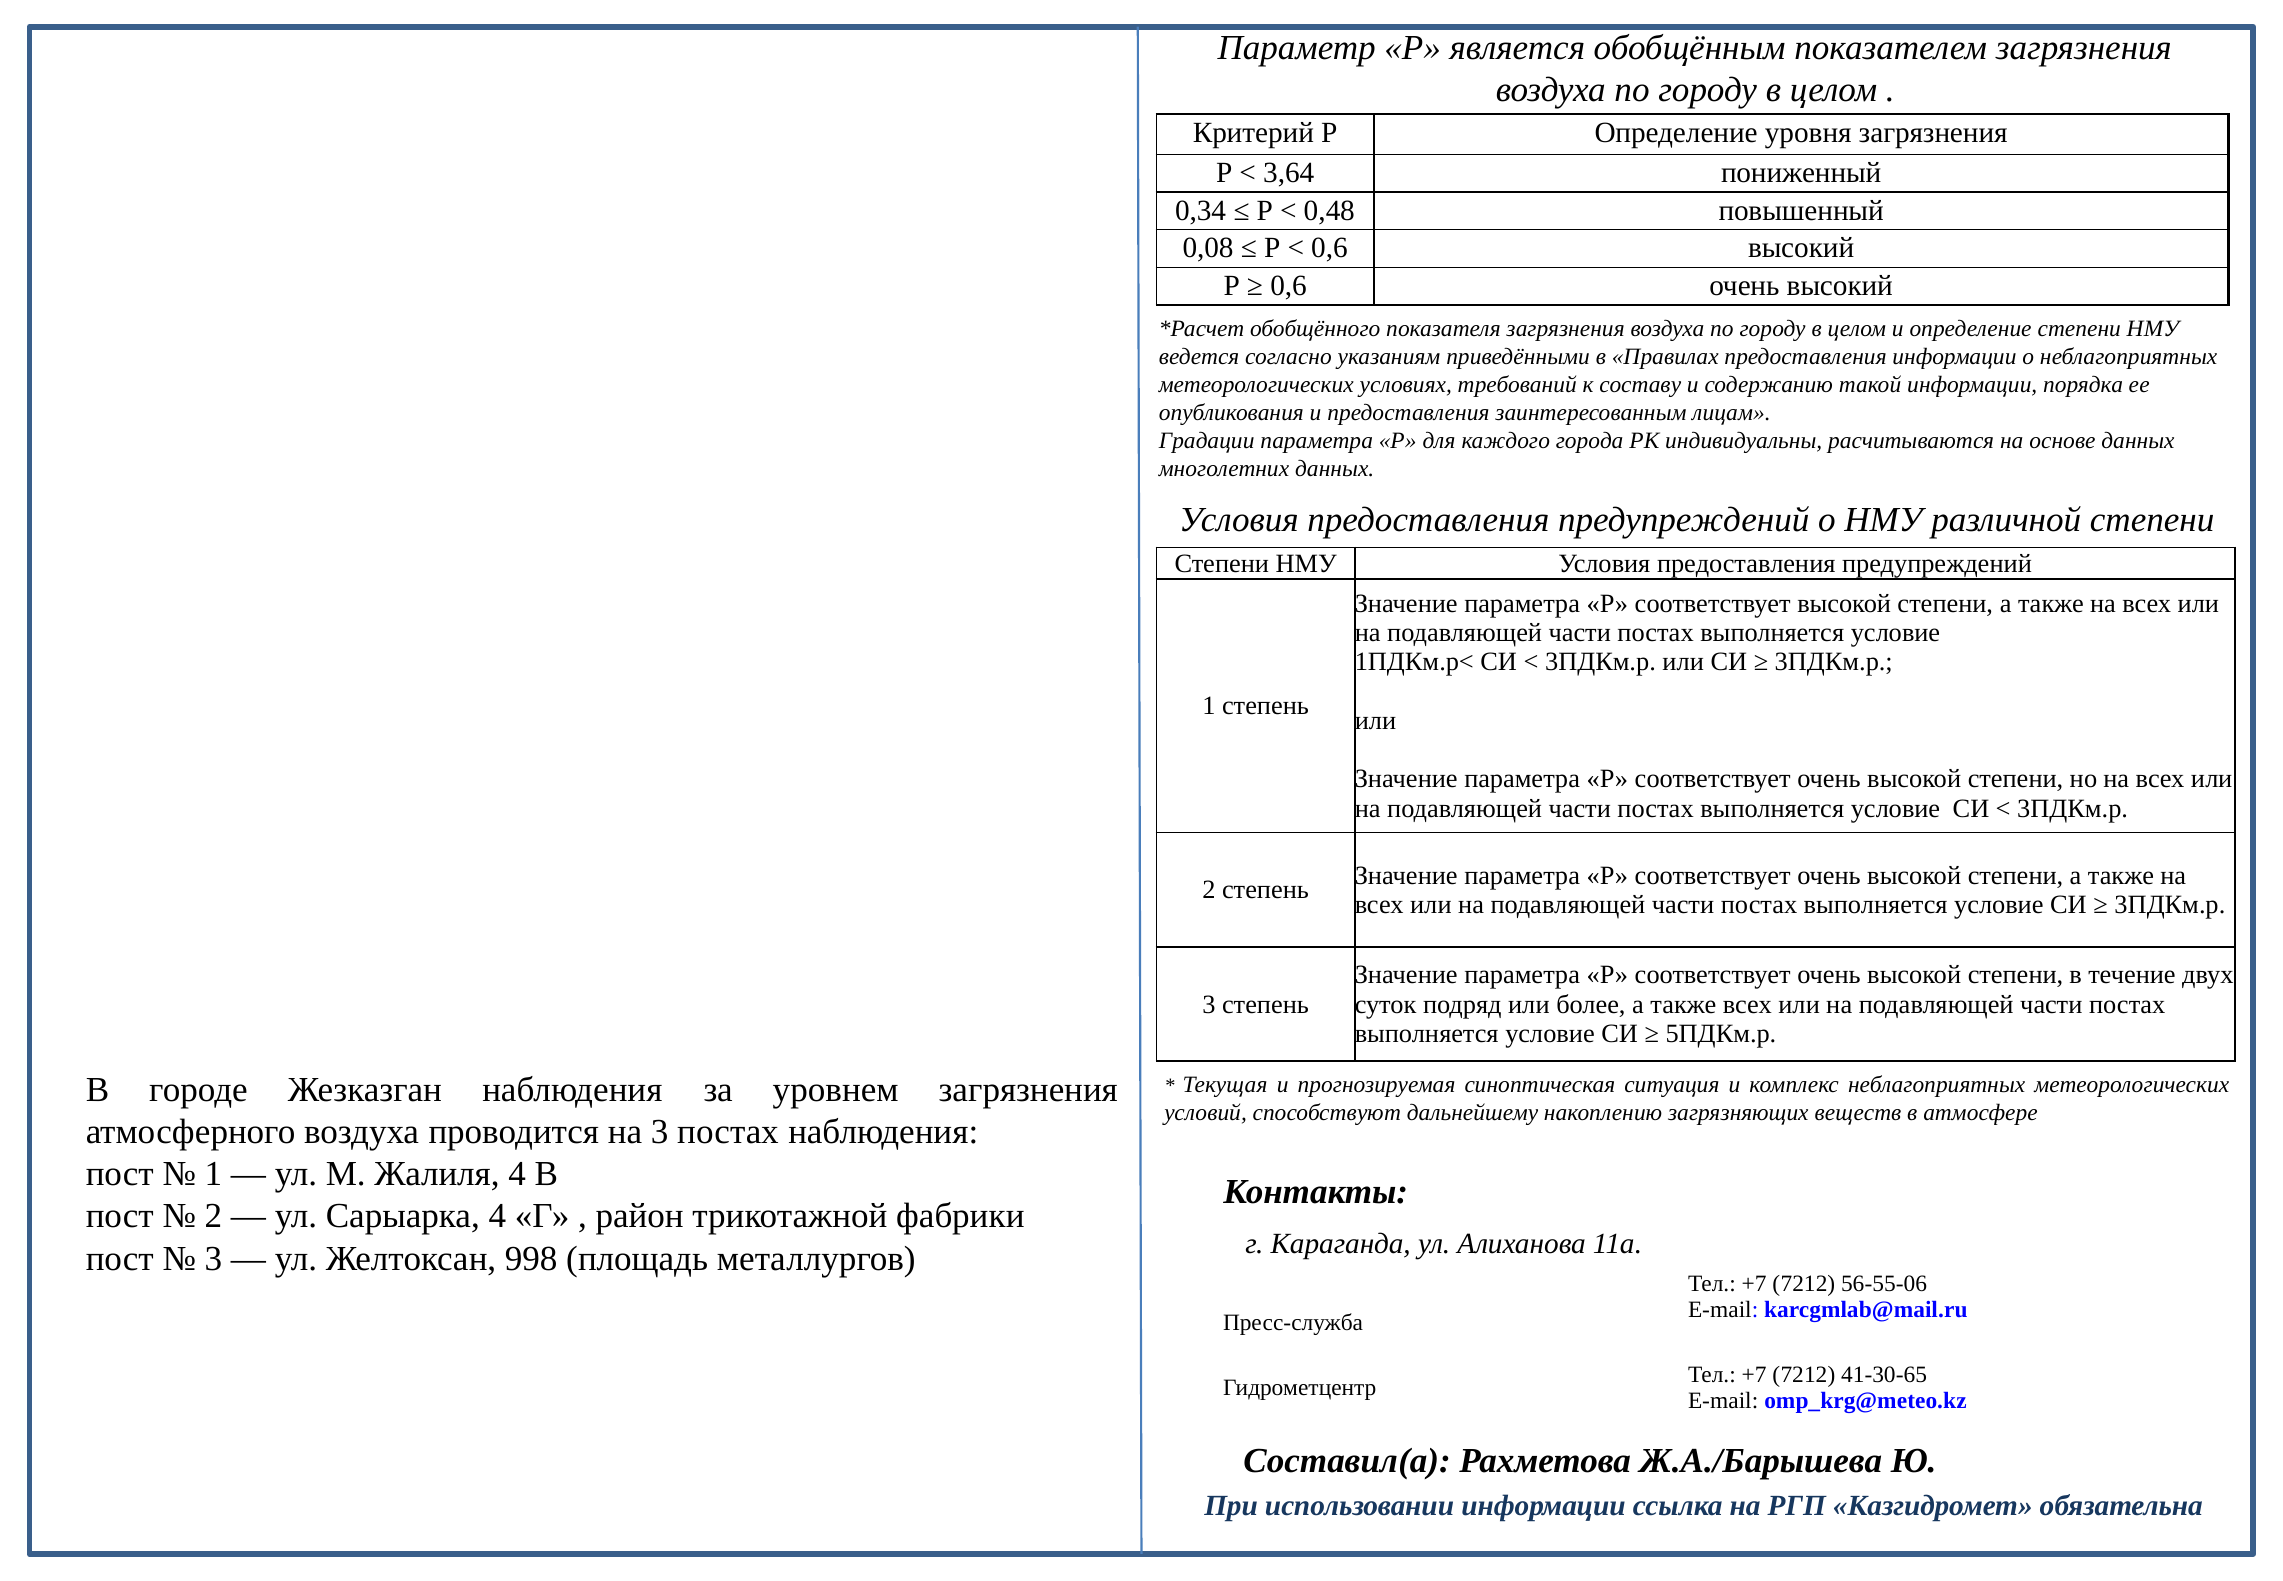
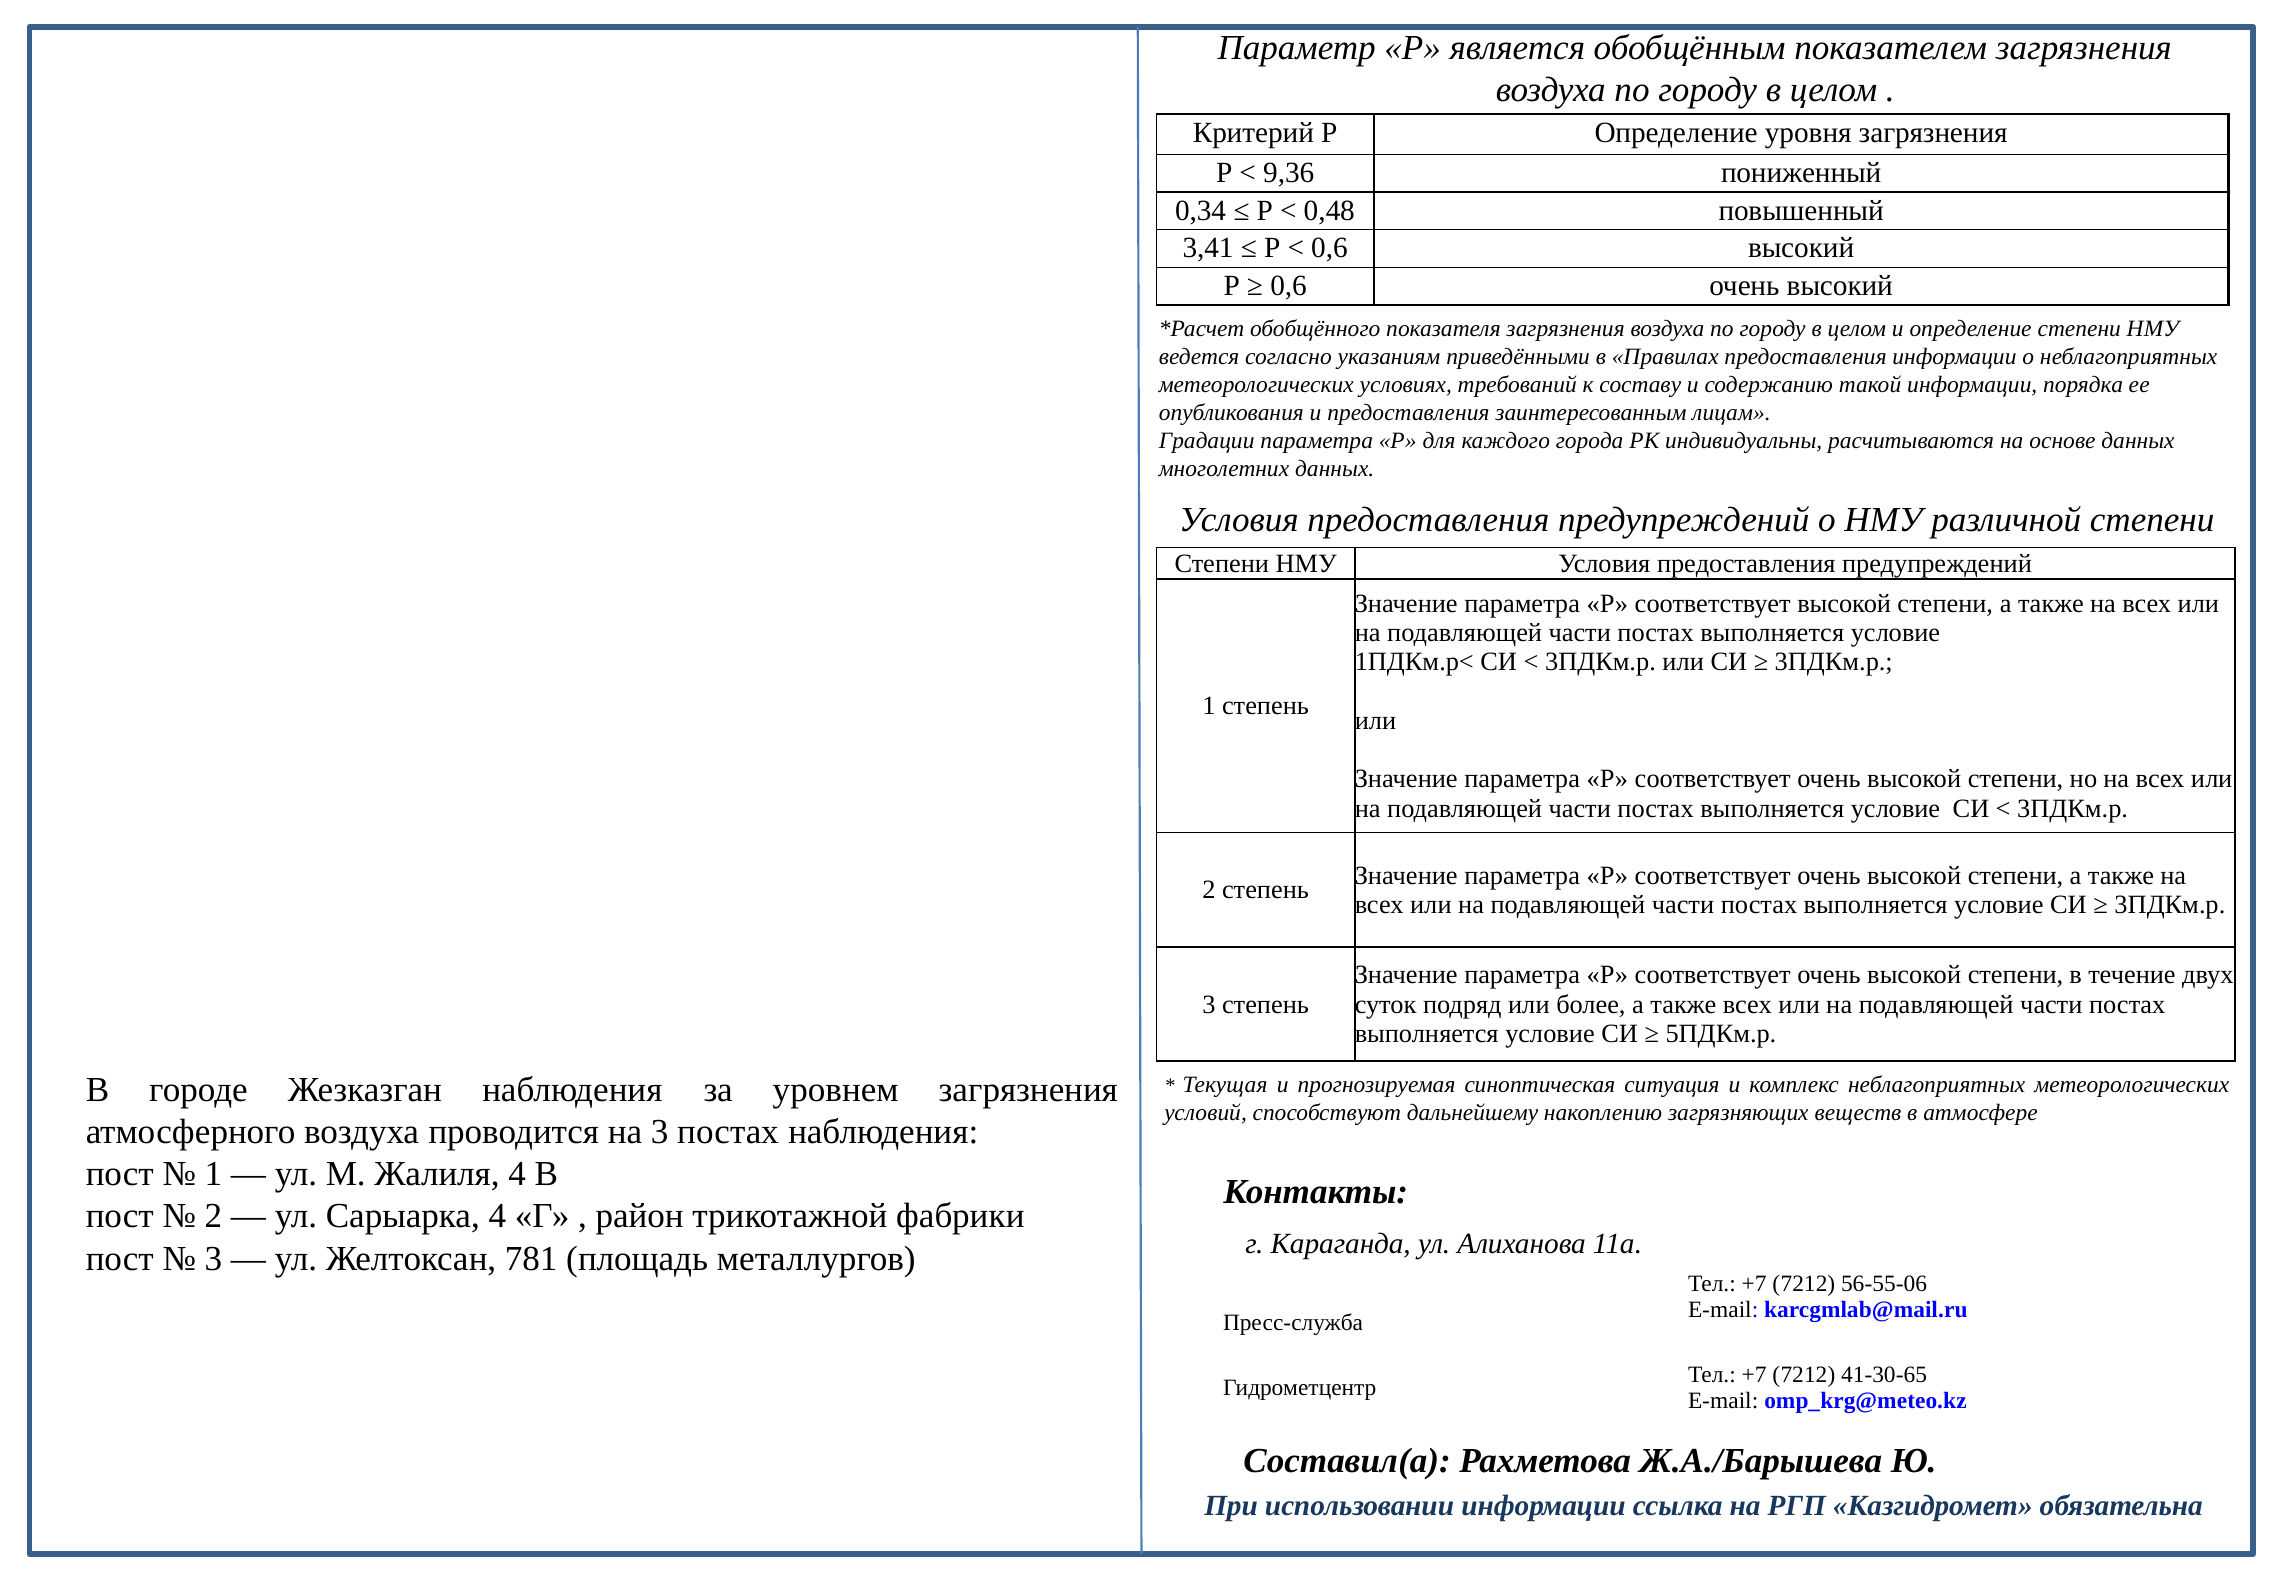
3,64: 3,64 -> 9,36 (1289, 173)
0,08: 0,08 -> 3,41 (1208, 248)
998: 998 -> 781 (531, 1258)
